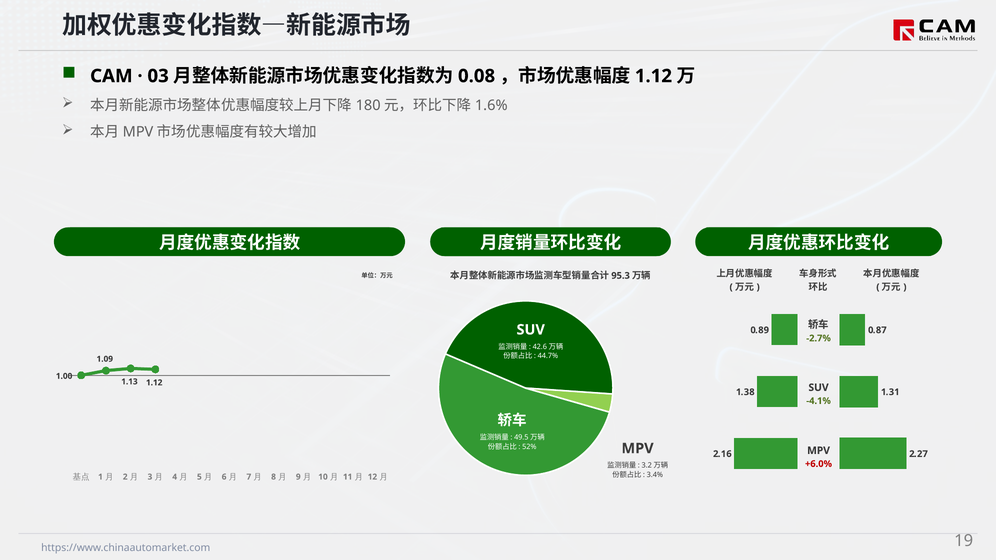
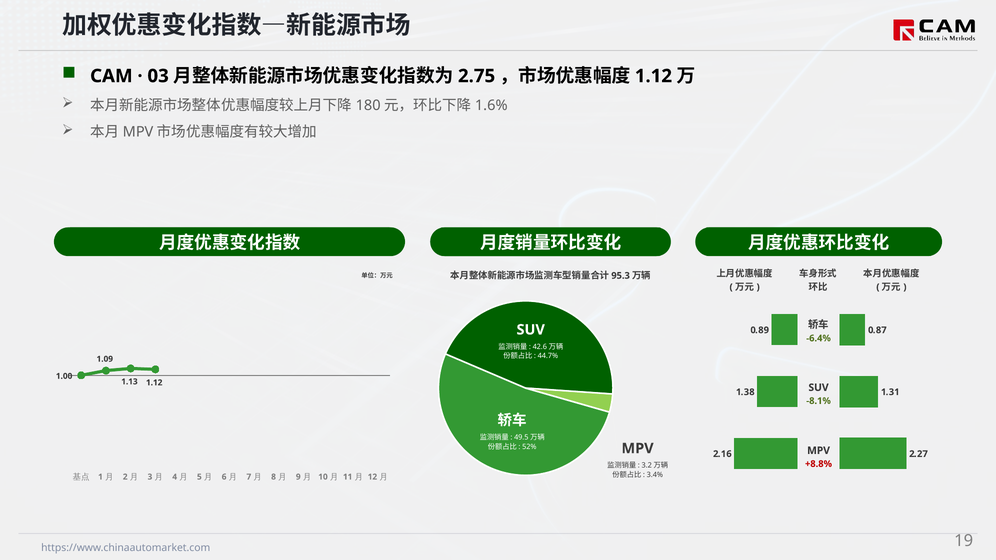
0.08: 0.08 -> 2.75 (477, 76)
-2.7%: -2.7% -> -6.4% (819, 338)
-4.1%: -4.1% -> -8.1% (819, 401)
+6.0%: +6.0% -> +8.8% (818, 464)
